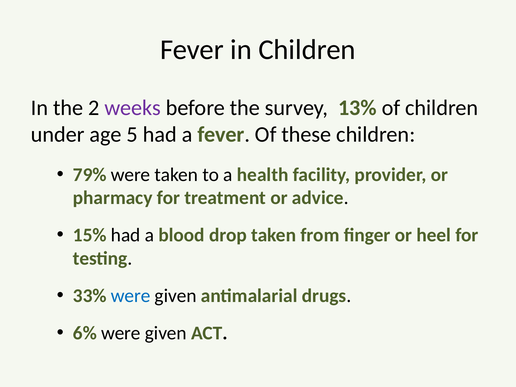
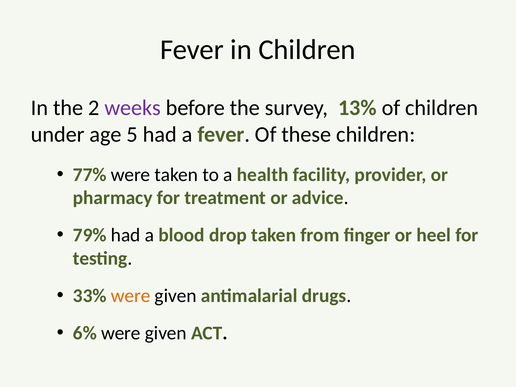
79%: 79% -> 77% (90, 175)
15%: 15% -> 79% (90, 235)
were colour: blue -> orange (131, 296)
